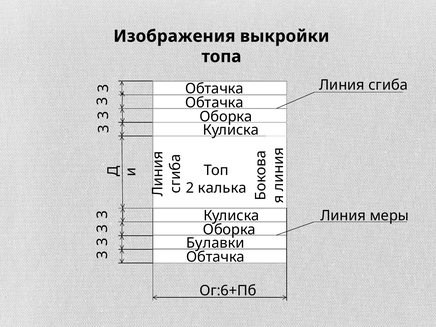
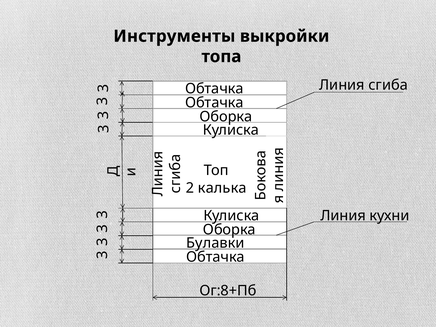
Изображения: Изображения -> Инструменты (174, 36)
меры: меры -> кухни (389, 216)
Ог:6+Пб: Ог:6+Пб -> Ог:8+Пб (228, 291)
